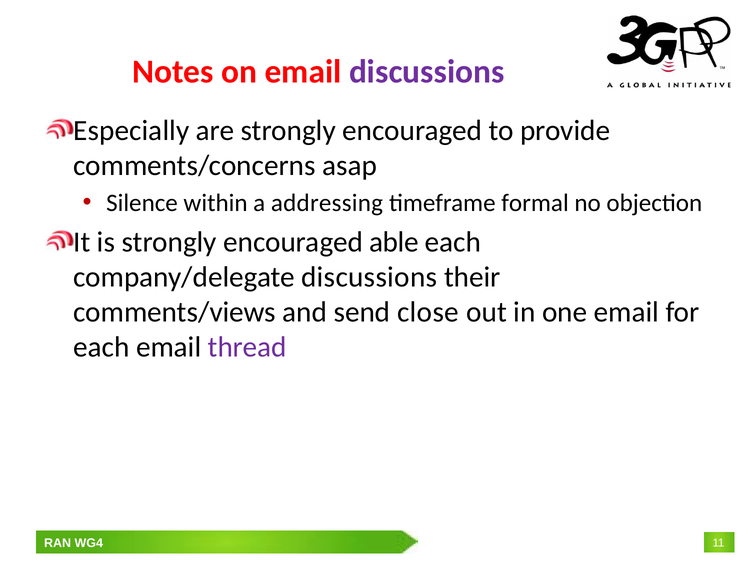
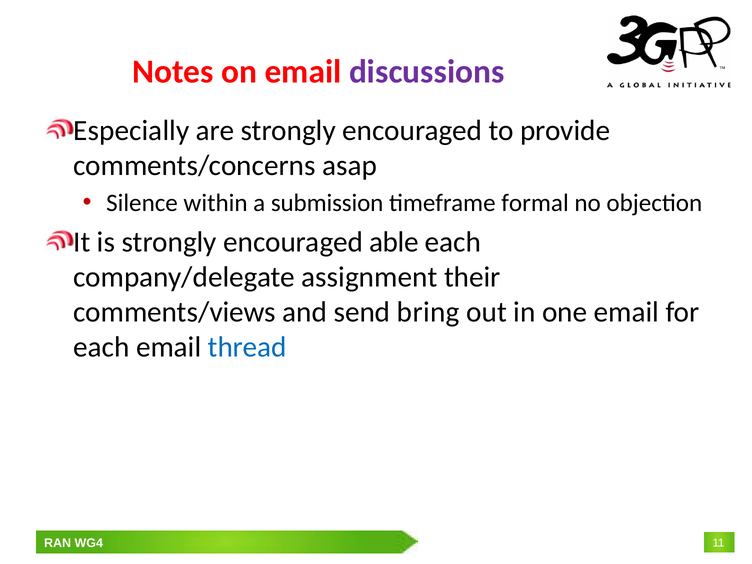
addressing: addressing -> submission (327, 203)
company/delegate discussions: discussions -> assignment (369, 277)
close: close -> bring (428, 312)
thread colour: purple -> blue (247, 347)
